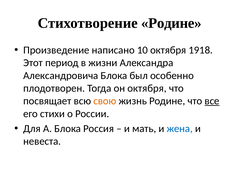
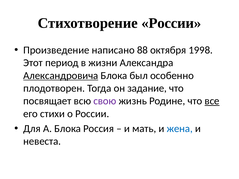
Стихотворение Родине: Родине -> России (171, 23)
10: 10 -> 88 (142, 50)
1918: 1918 -> 1998 (201, 50)
Александровича underline: none -> present (61, 76)
он октября: октября -> задание (147, 88)
свою colour: orange -> purple (105, 101)
